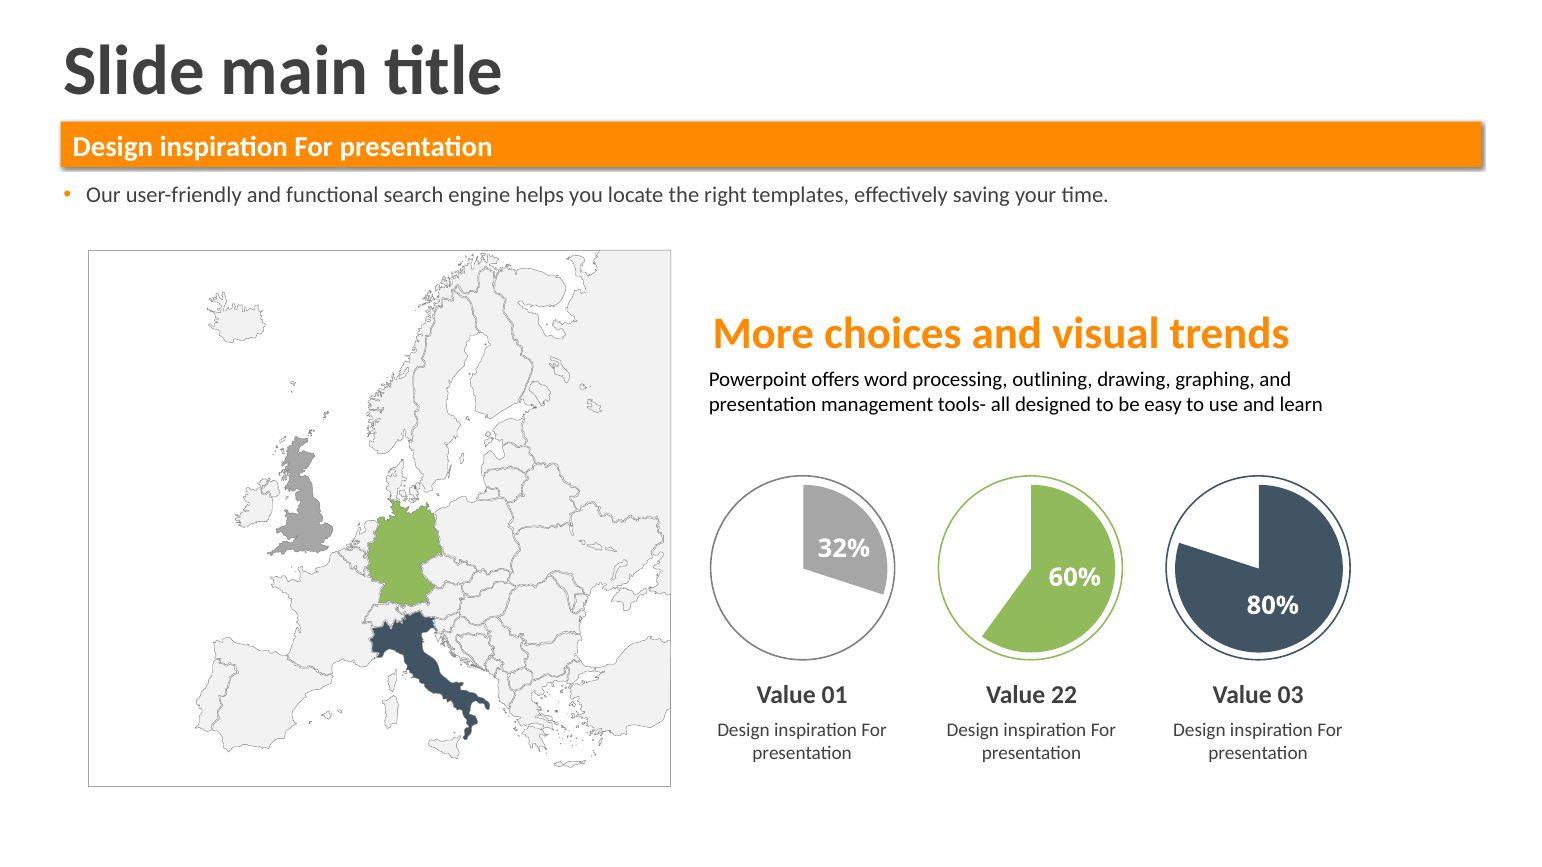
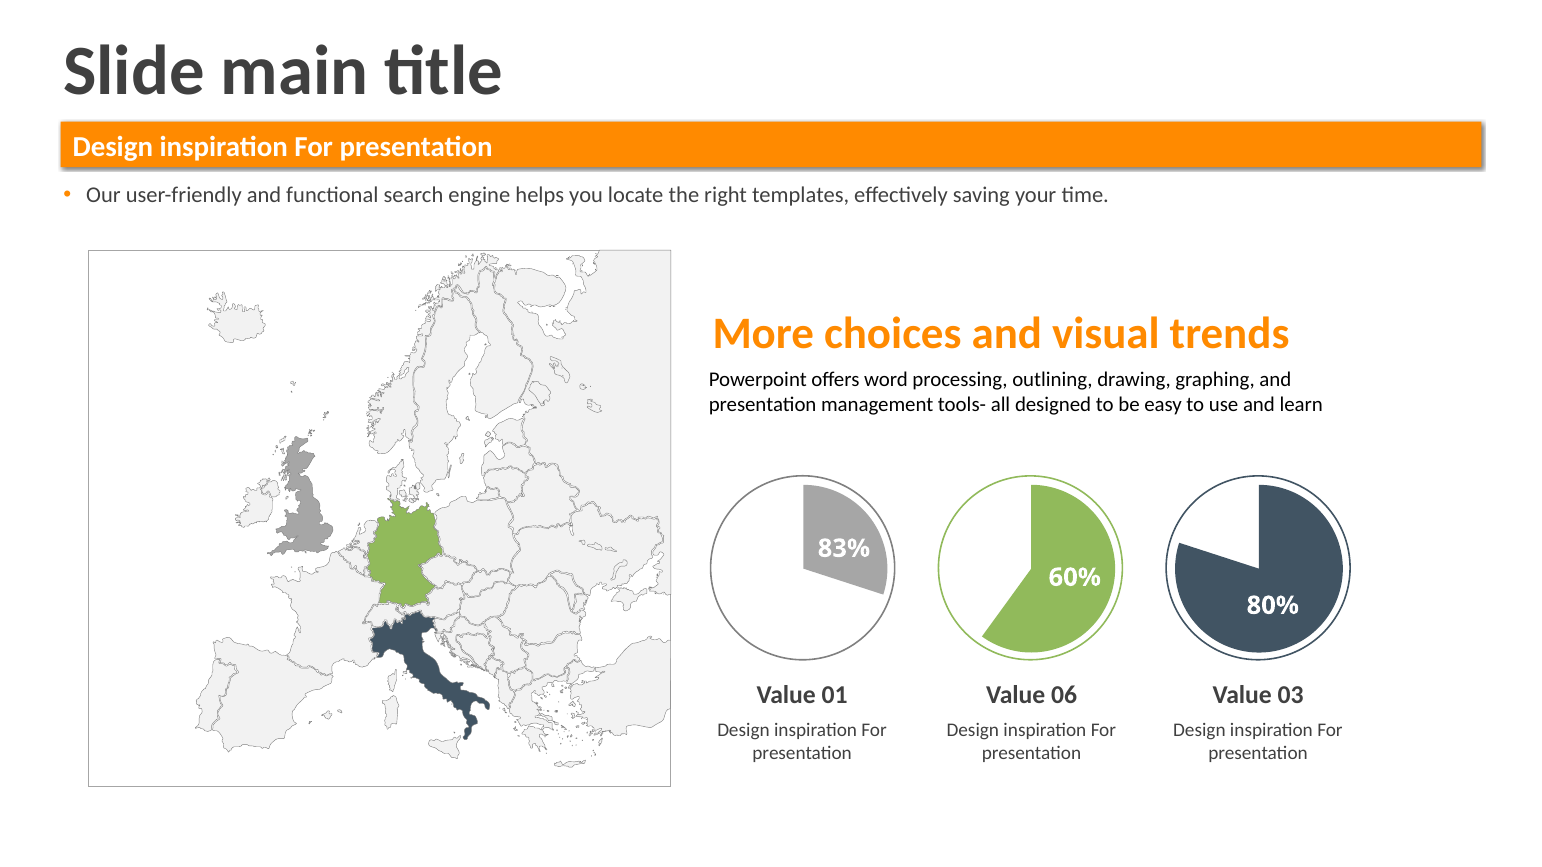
32%: 32% -> 83% (844, 549)
22: 22 -> 06 (1064, 695)
